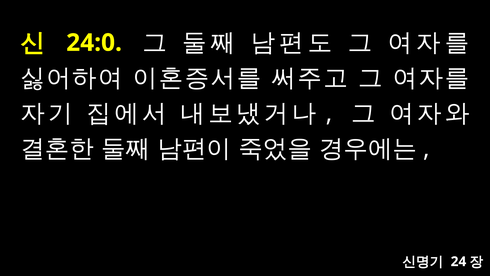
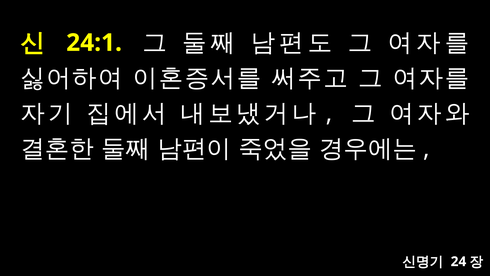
24:0: 24:0 -> 24:1 (94, 43)
